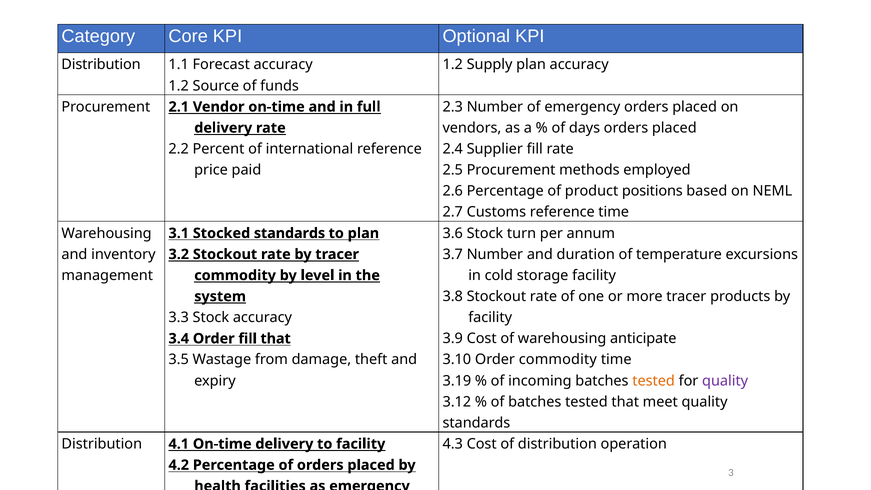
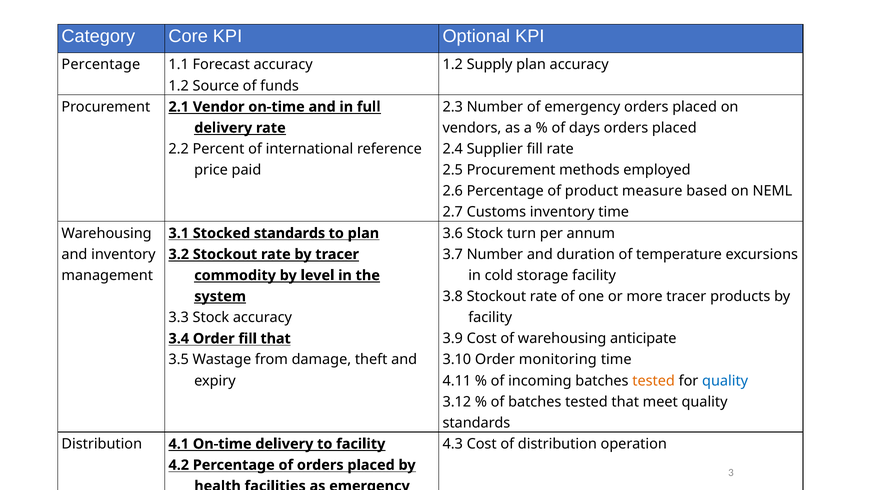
Distribution: Distribution -> Percentage (101, 65)
product positions: positions -> measure (652, 191)
Customs reference: reference -> inventory (562, 212)
Order commodity: commodity -> monitoring (558, 360)
3.19: 3.19 -> 4.11 (457, 381)
quality colour: purple -> blue (725, 381)
